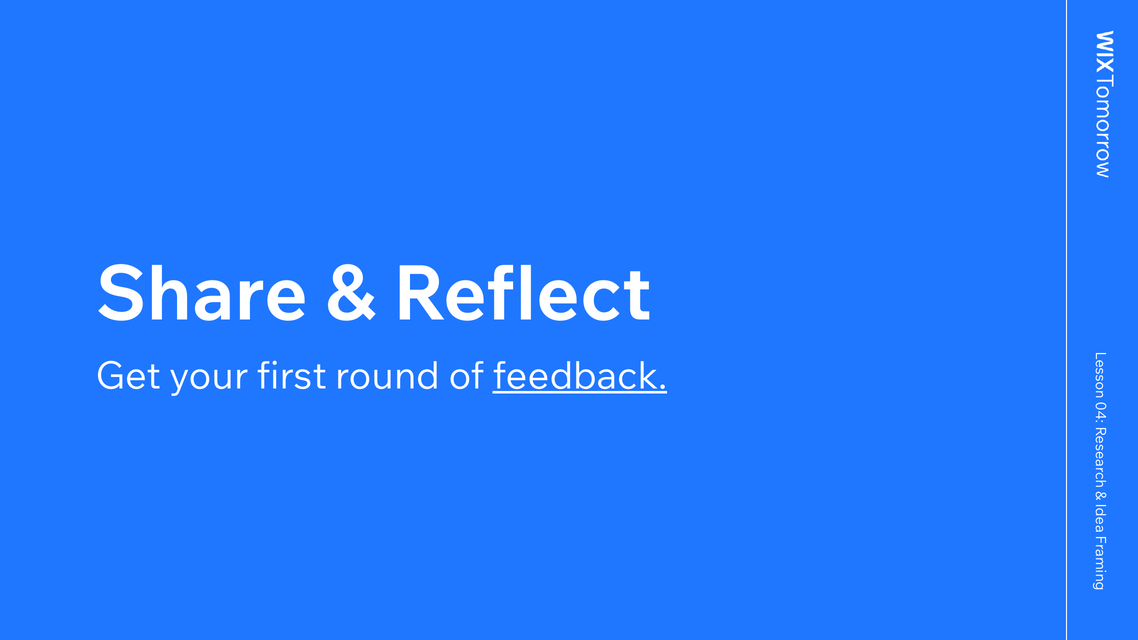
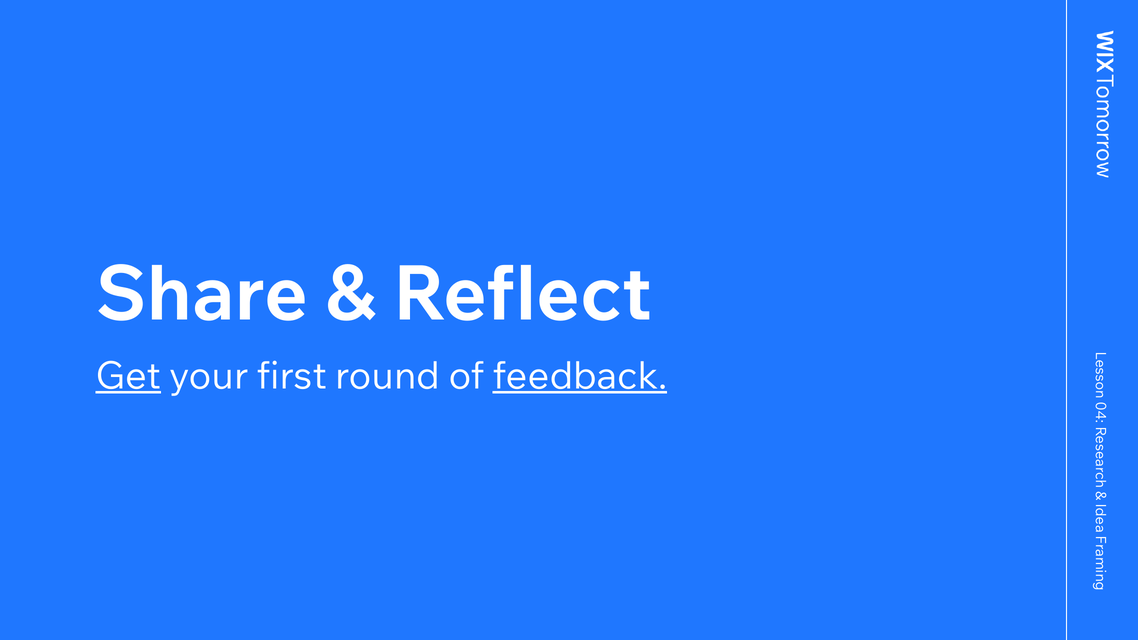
Get underline: none -> present (128, 376)
